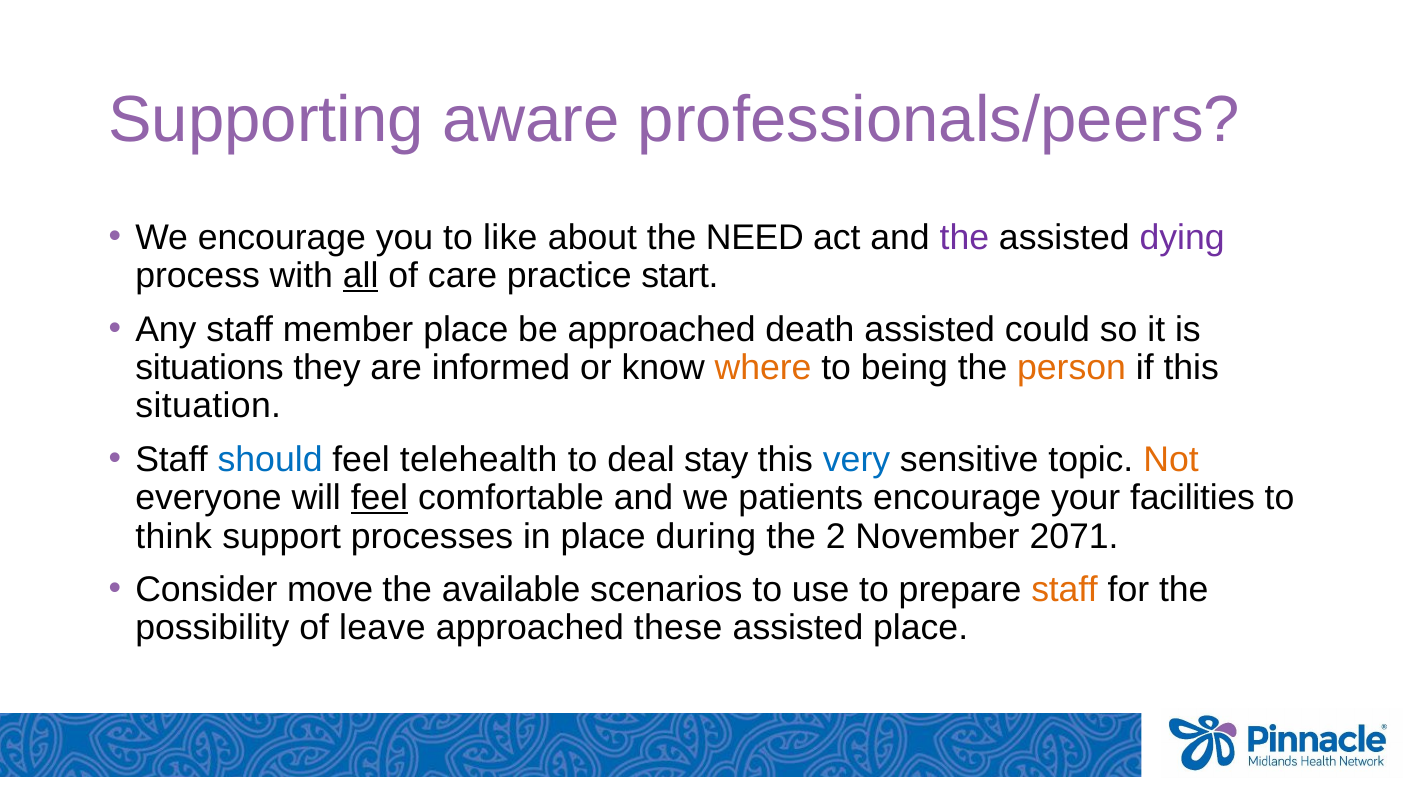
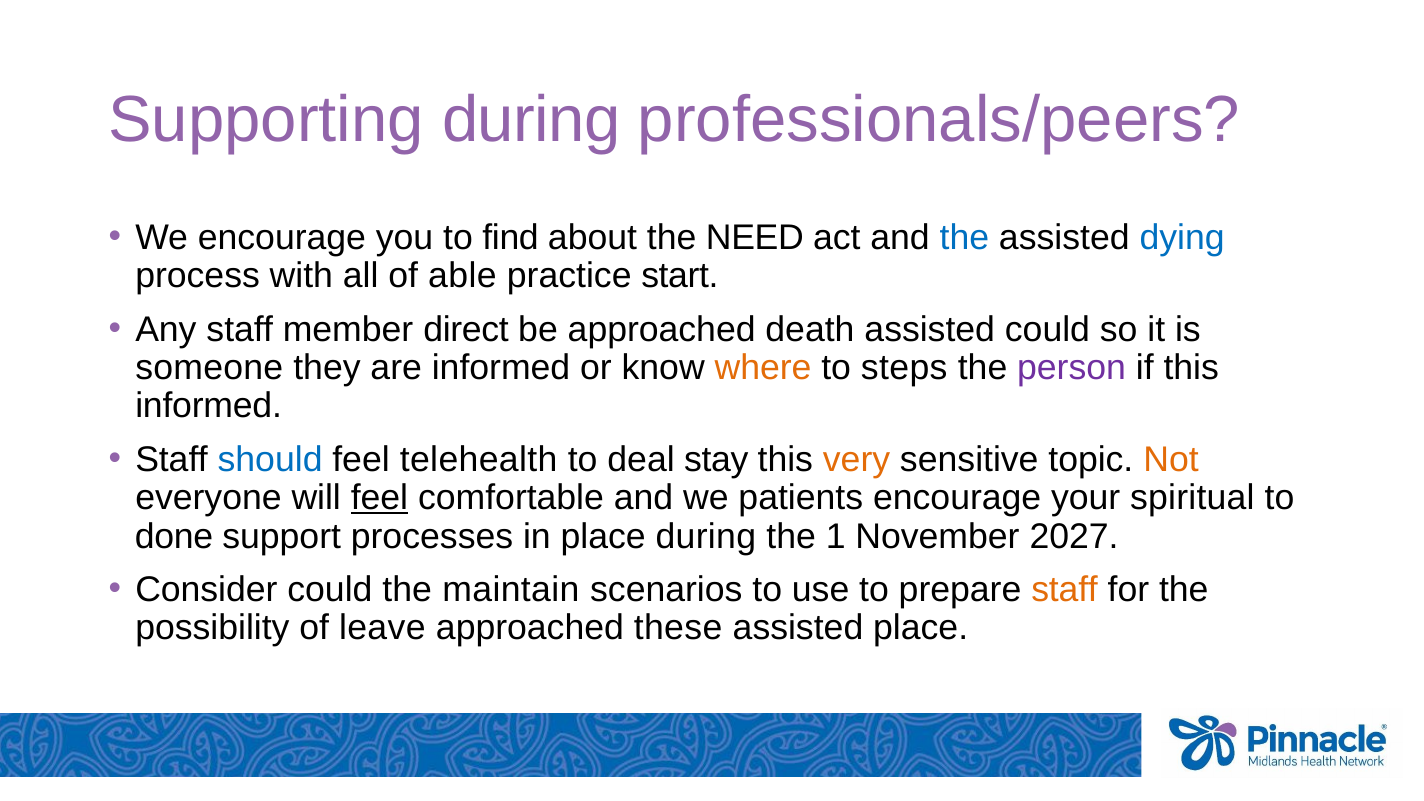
Supporting aware: aware -> during (531, 120)
like: like -> find (511, 238)
the colour: purple -> blue (964, 238)
dying colour: purple -> blue (1182, 238)
all underline: present -> none (361, 276)
care: care -> able (462, 276)
member place: place -> direct (466, 329)
situations: situations -> someone (209, 368)
being: being -> steps (904, 368)
person colour: orange -> purple (1072, 368)
situation: situation -> informed (209, 406)
very colour: blue -> orange (857, 459)
facilities: facilities -> spiritual (1192, 498)
think: think -> done (174, 536)
2: 2 -> 1 (836, 536)
2071: 2071 -> 2027 (1074, 536)
Consider move: move -> could (330, 590)
available: available -> maintain (511, 590)
